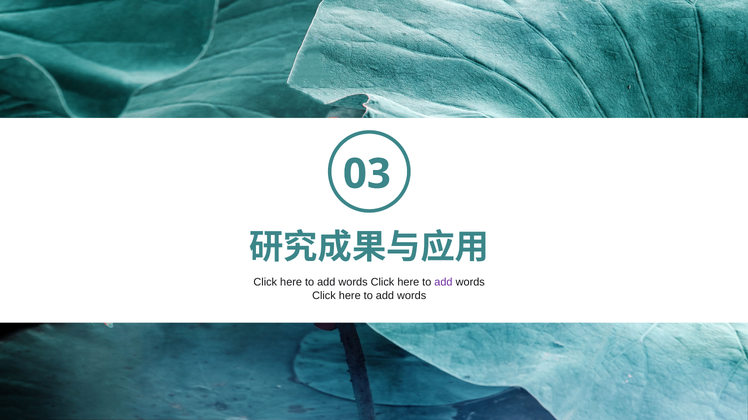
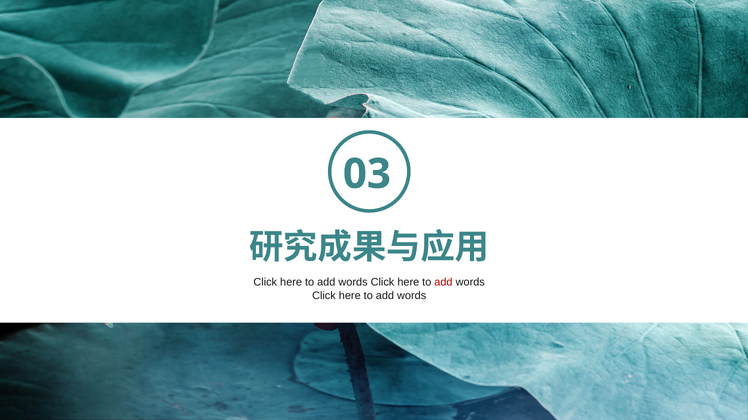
add colour: purple -> red (443, 283)
